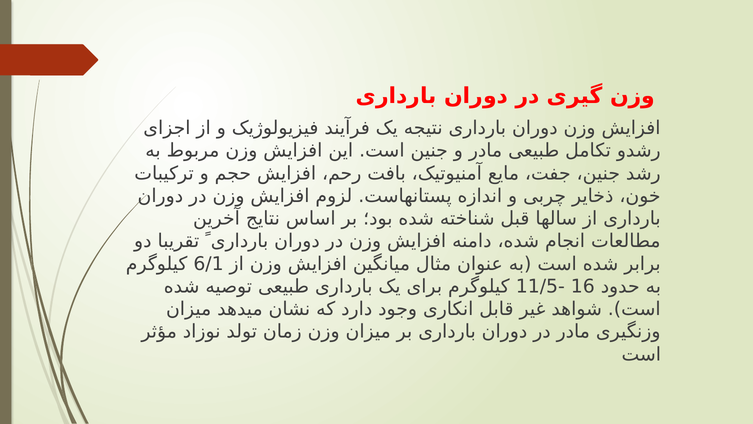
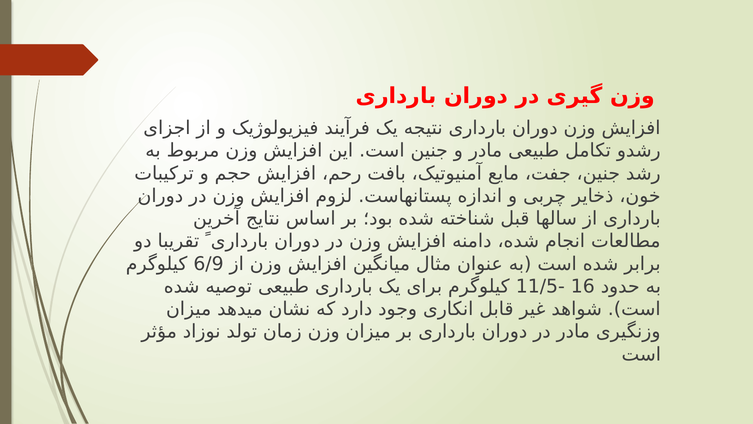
6/1: 6/1 -> 6/9 (209, 264)
